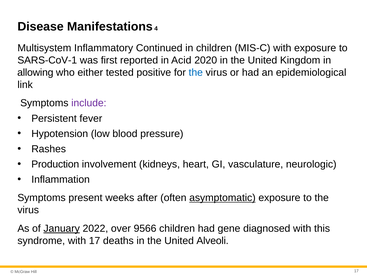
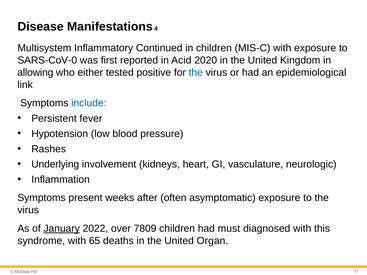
SARS-CoV-1: SARS-CoV-1 -> SARS-CoV-0 (47, 60)
include colour: purple -> blue (89, 103)
Production: Production -> Underlying (55, 164)
asymptomatic underline: present -> none (222, 198)
9566: 9566 -> 7809 (145, 229)
gene: gene -> must (229, 229)
with 17: 17 -> 65 (95, 241)
Alveoli: Alveoli -> Organ (212, 241)
